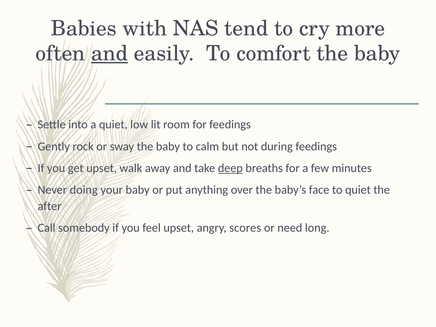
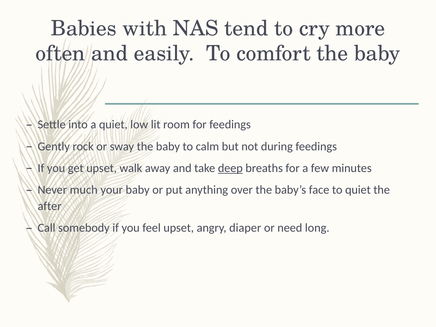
and underline: present -> none (110, 54)
doing: doing -> much (84, 190)
scores: scores -> diaper (245, 228)
